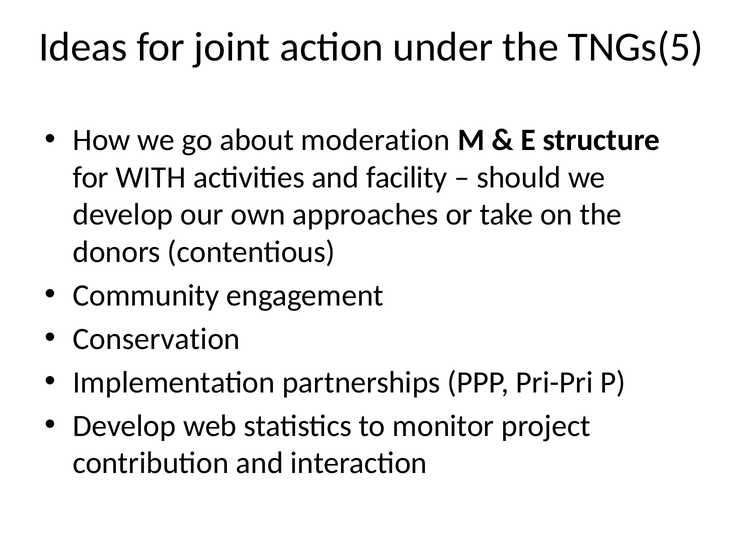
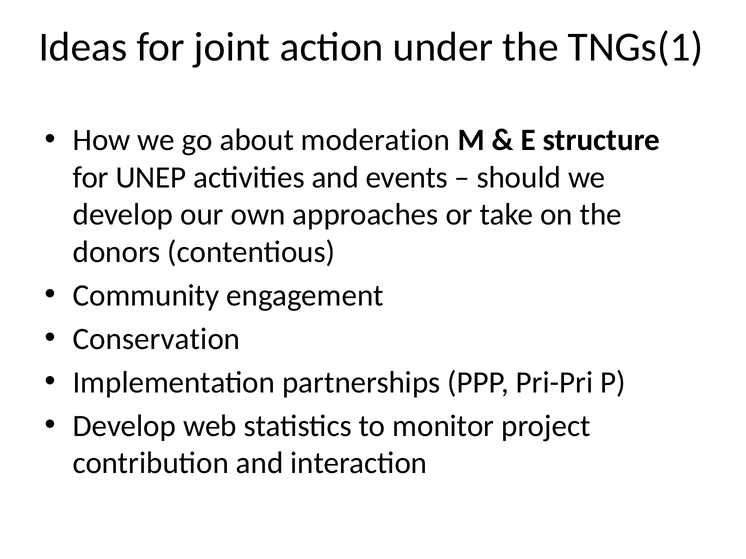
TNGs(5: TNGs(5 -> TNGs(1 (636, 47)
WITH: WITH -> UNEP (151, 178)
facility: facility -> events (407, 178)
